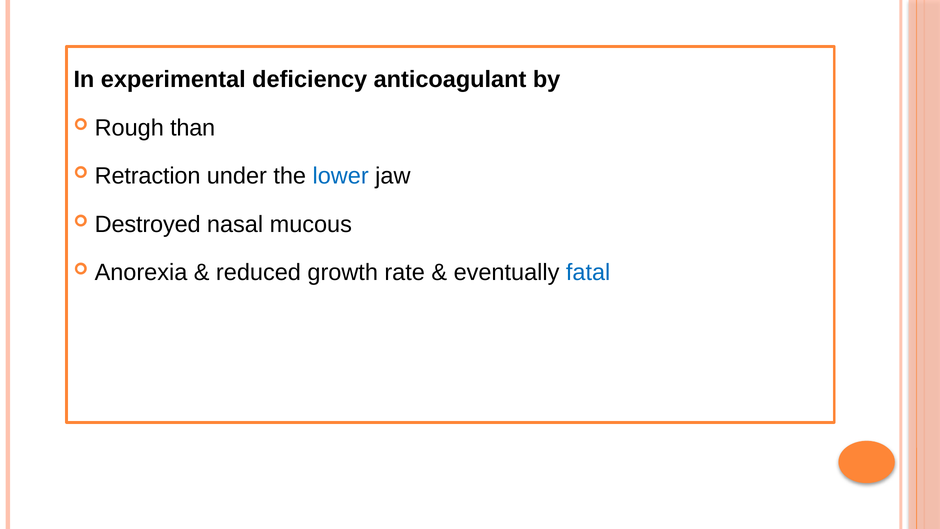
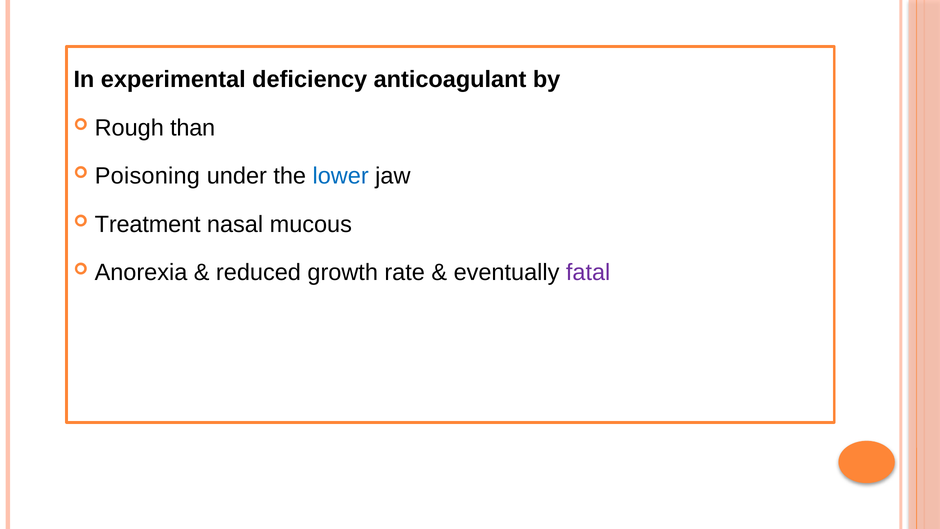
Retraction: Retraction -> Poisoning (147, 176)
Destroyed: Destroyed -> Treatment (148, 224)
fatal colour: blue -> purple (588, 272)
